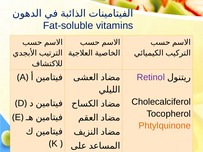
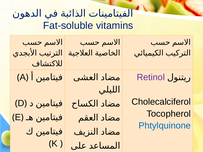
Phtylquinone colour: orange -> blue (165, 126)
